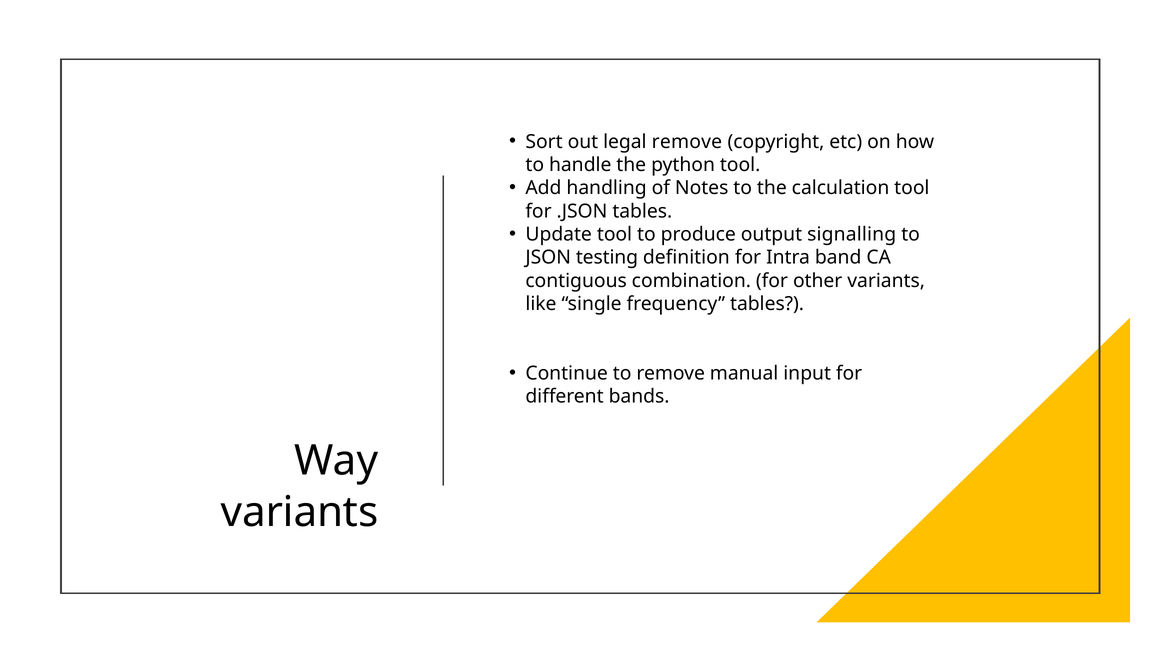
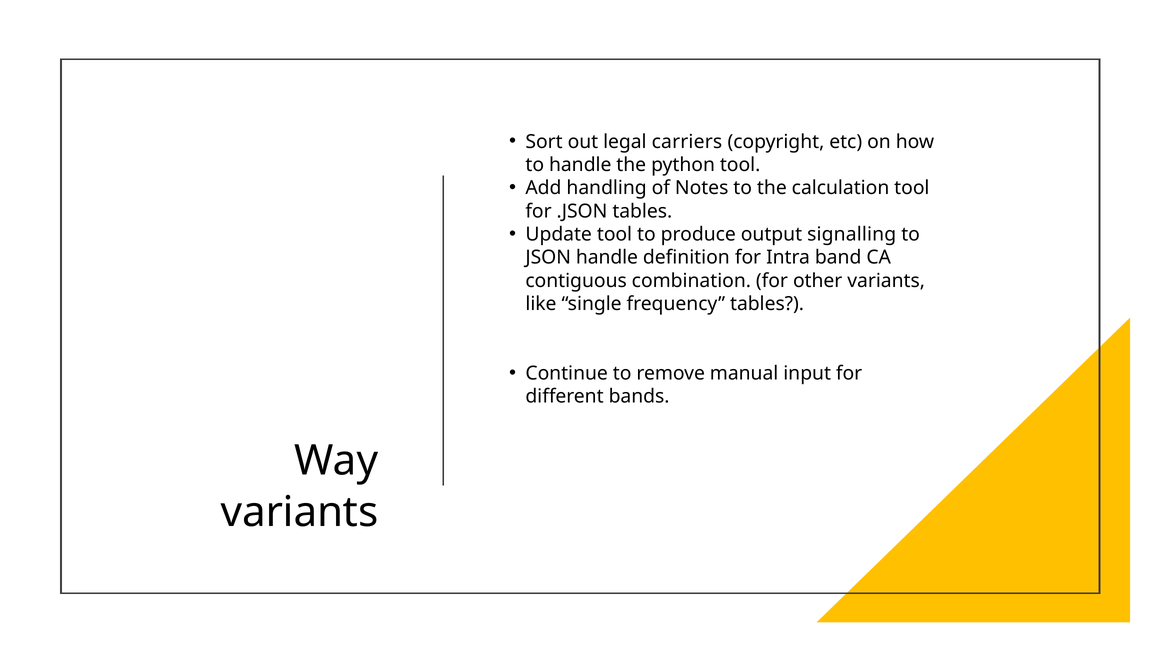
legal remove: remove -> carriers (687, 142)
JSON testing: testing -> handle (607, 258)
